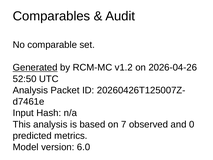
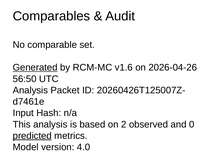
v1.2: v1.2 -> v1.6 (124, 67)
52:50: 52:50 -> 56:50 (25, 79)
7: 7 -> 2 (124, 124)
predicted underline: none -> present (32, 136)
6.0: 6.0 -> 4.0 (84, 147)
